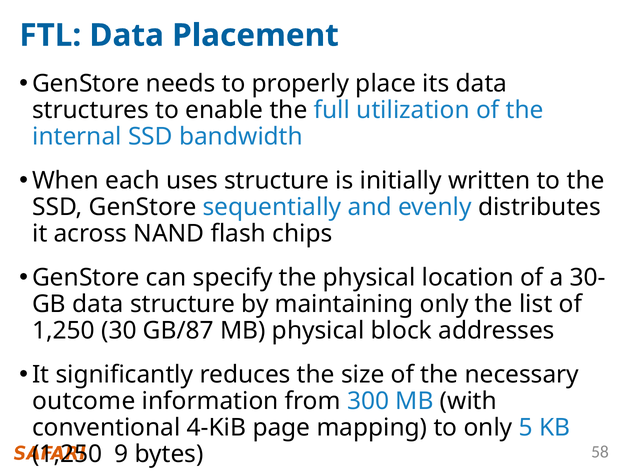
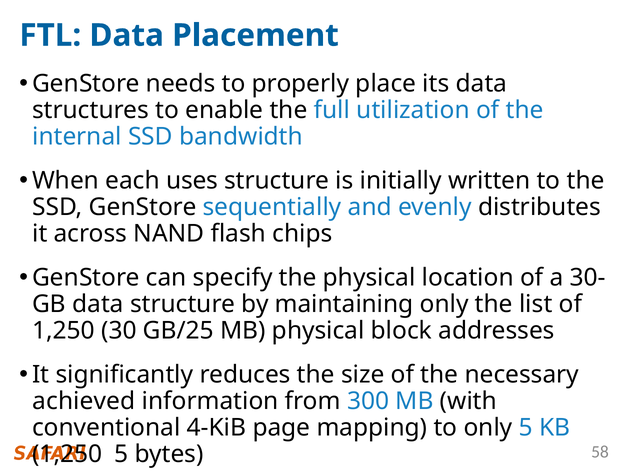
GB/87: GB/87 -> GB/25 (178, 331)
outcome: outcome -> achieved (84, 401)
1,250 9: 9 -> 5 (121, 454)
